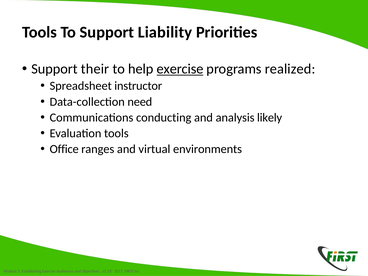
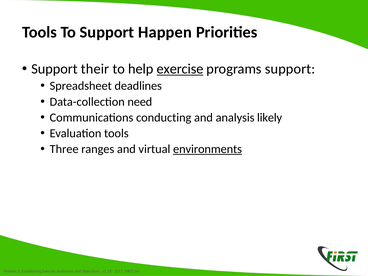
Liability: Liability -> Happen (165, 32)
programs realized: realized -> support (290, 69)
instructor: instructor -> deadlines (138, 86)
Office: Office -> Three (64, 149)
environments underline: none -> present (208, 149)
